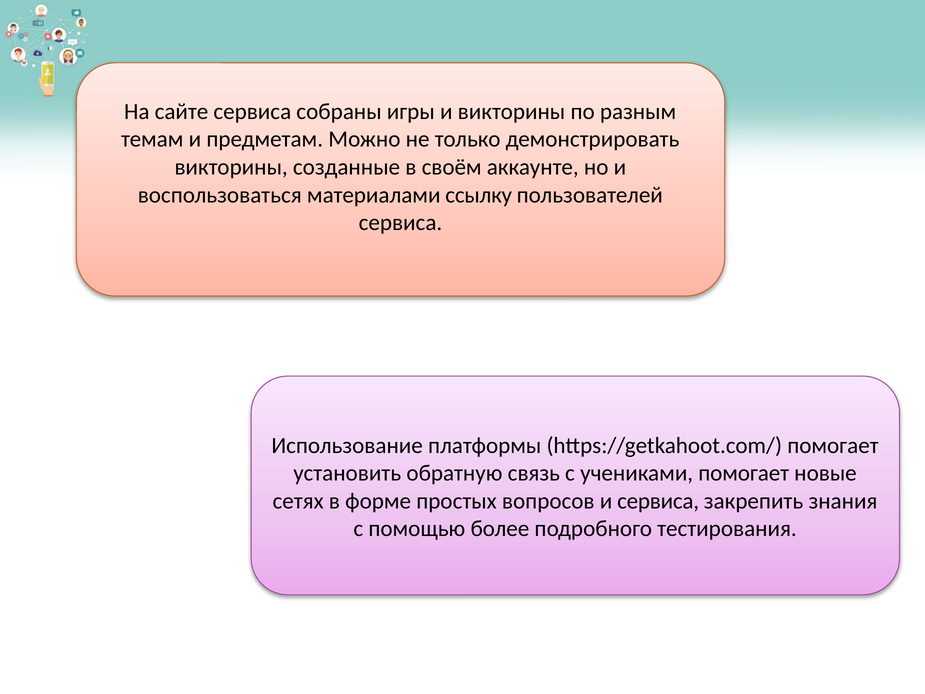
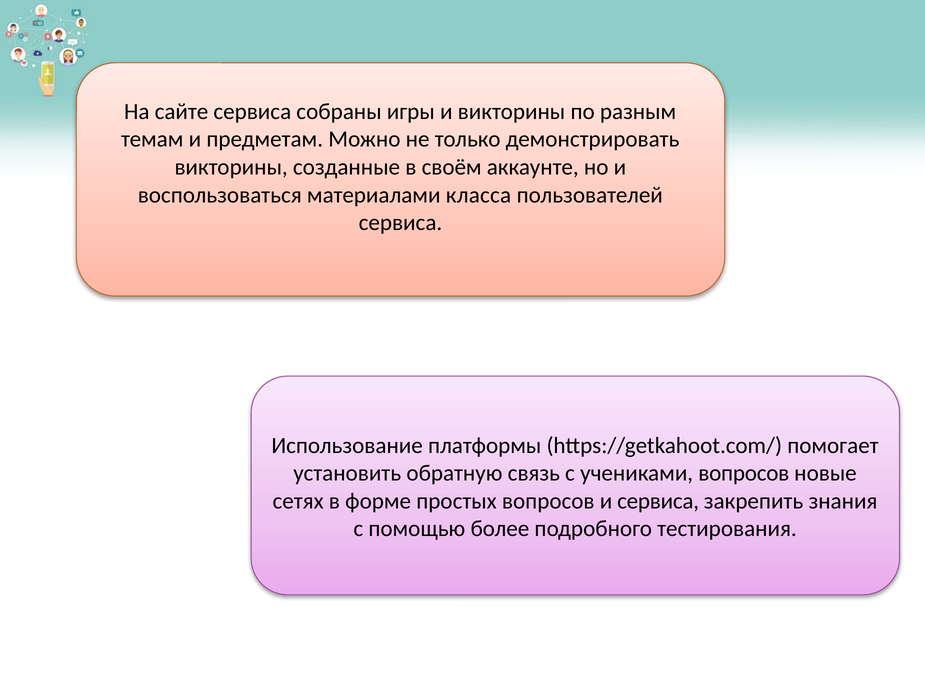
ссылку: ссылку -> класса (478, 195)
учениками помогает: помогает -> вопросов (744, 473)
